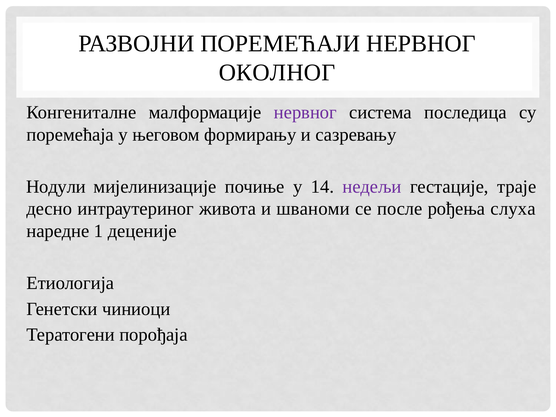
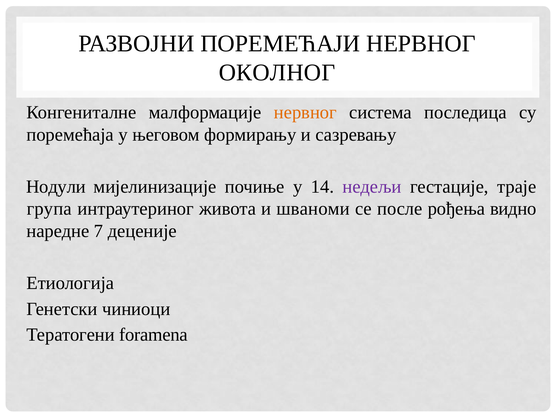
нервног colour: purple -> orange (305, 113)
десно: десно -> група (49, 209)
слуха: слуха -> видно (513, 209)
1: 1 -> 7 (99, 231)
порођаја: порођаја -> foramena (154, 335)
